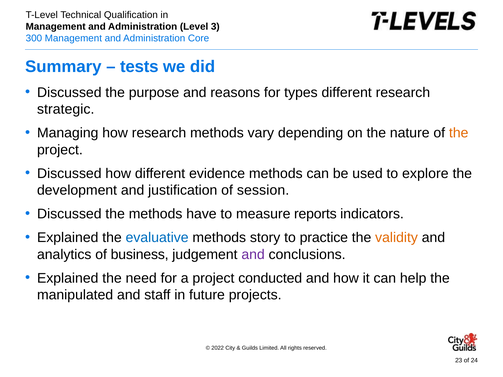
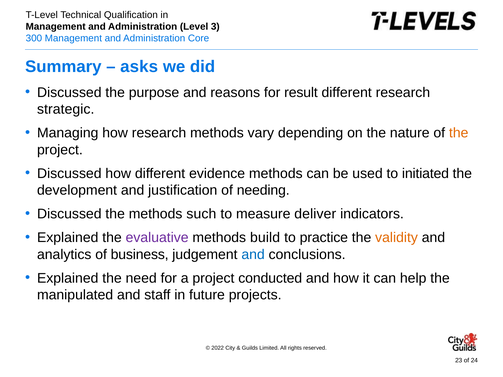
tests: tests -> asks (139, 67)
types: types -> result (301, 93)
explore: explore -> initiated (425, 174)
session: session -> needing (263, 190)
have: have -> such (201, 214)
reports: reports -> deliver (315, 214)
evaluative colour: blue -> purple (157, 238)
story: story -> build (265, 238)
and colour: purple -> blue (253, 255)
